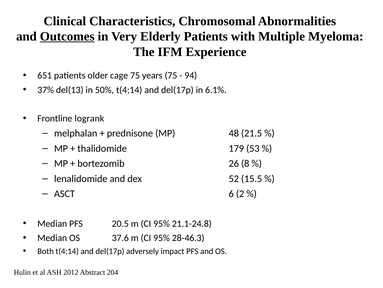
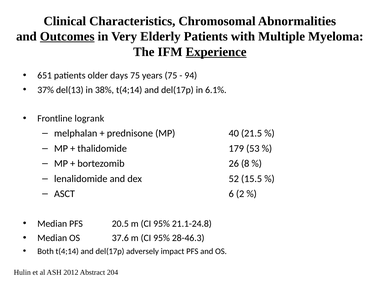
Experience underline: none -> present (216, 52)
cage: cage -> days (119, 75)
50%: 50% -> 38% (104, 90)
48: 48 -> 40 (234, 133)
